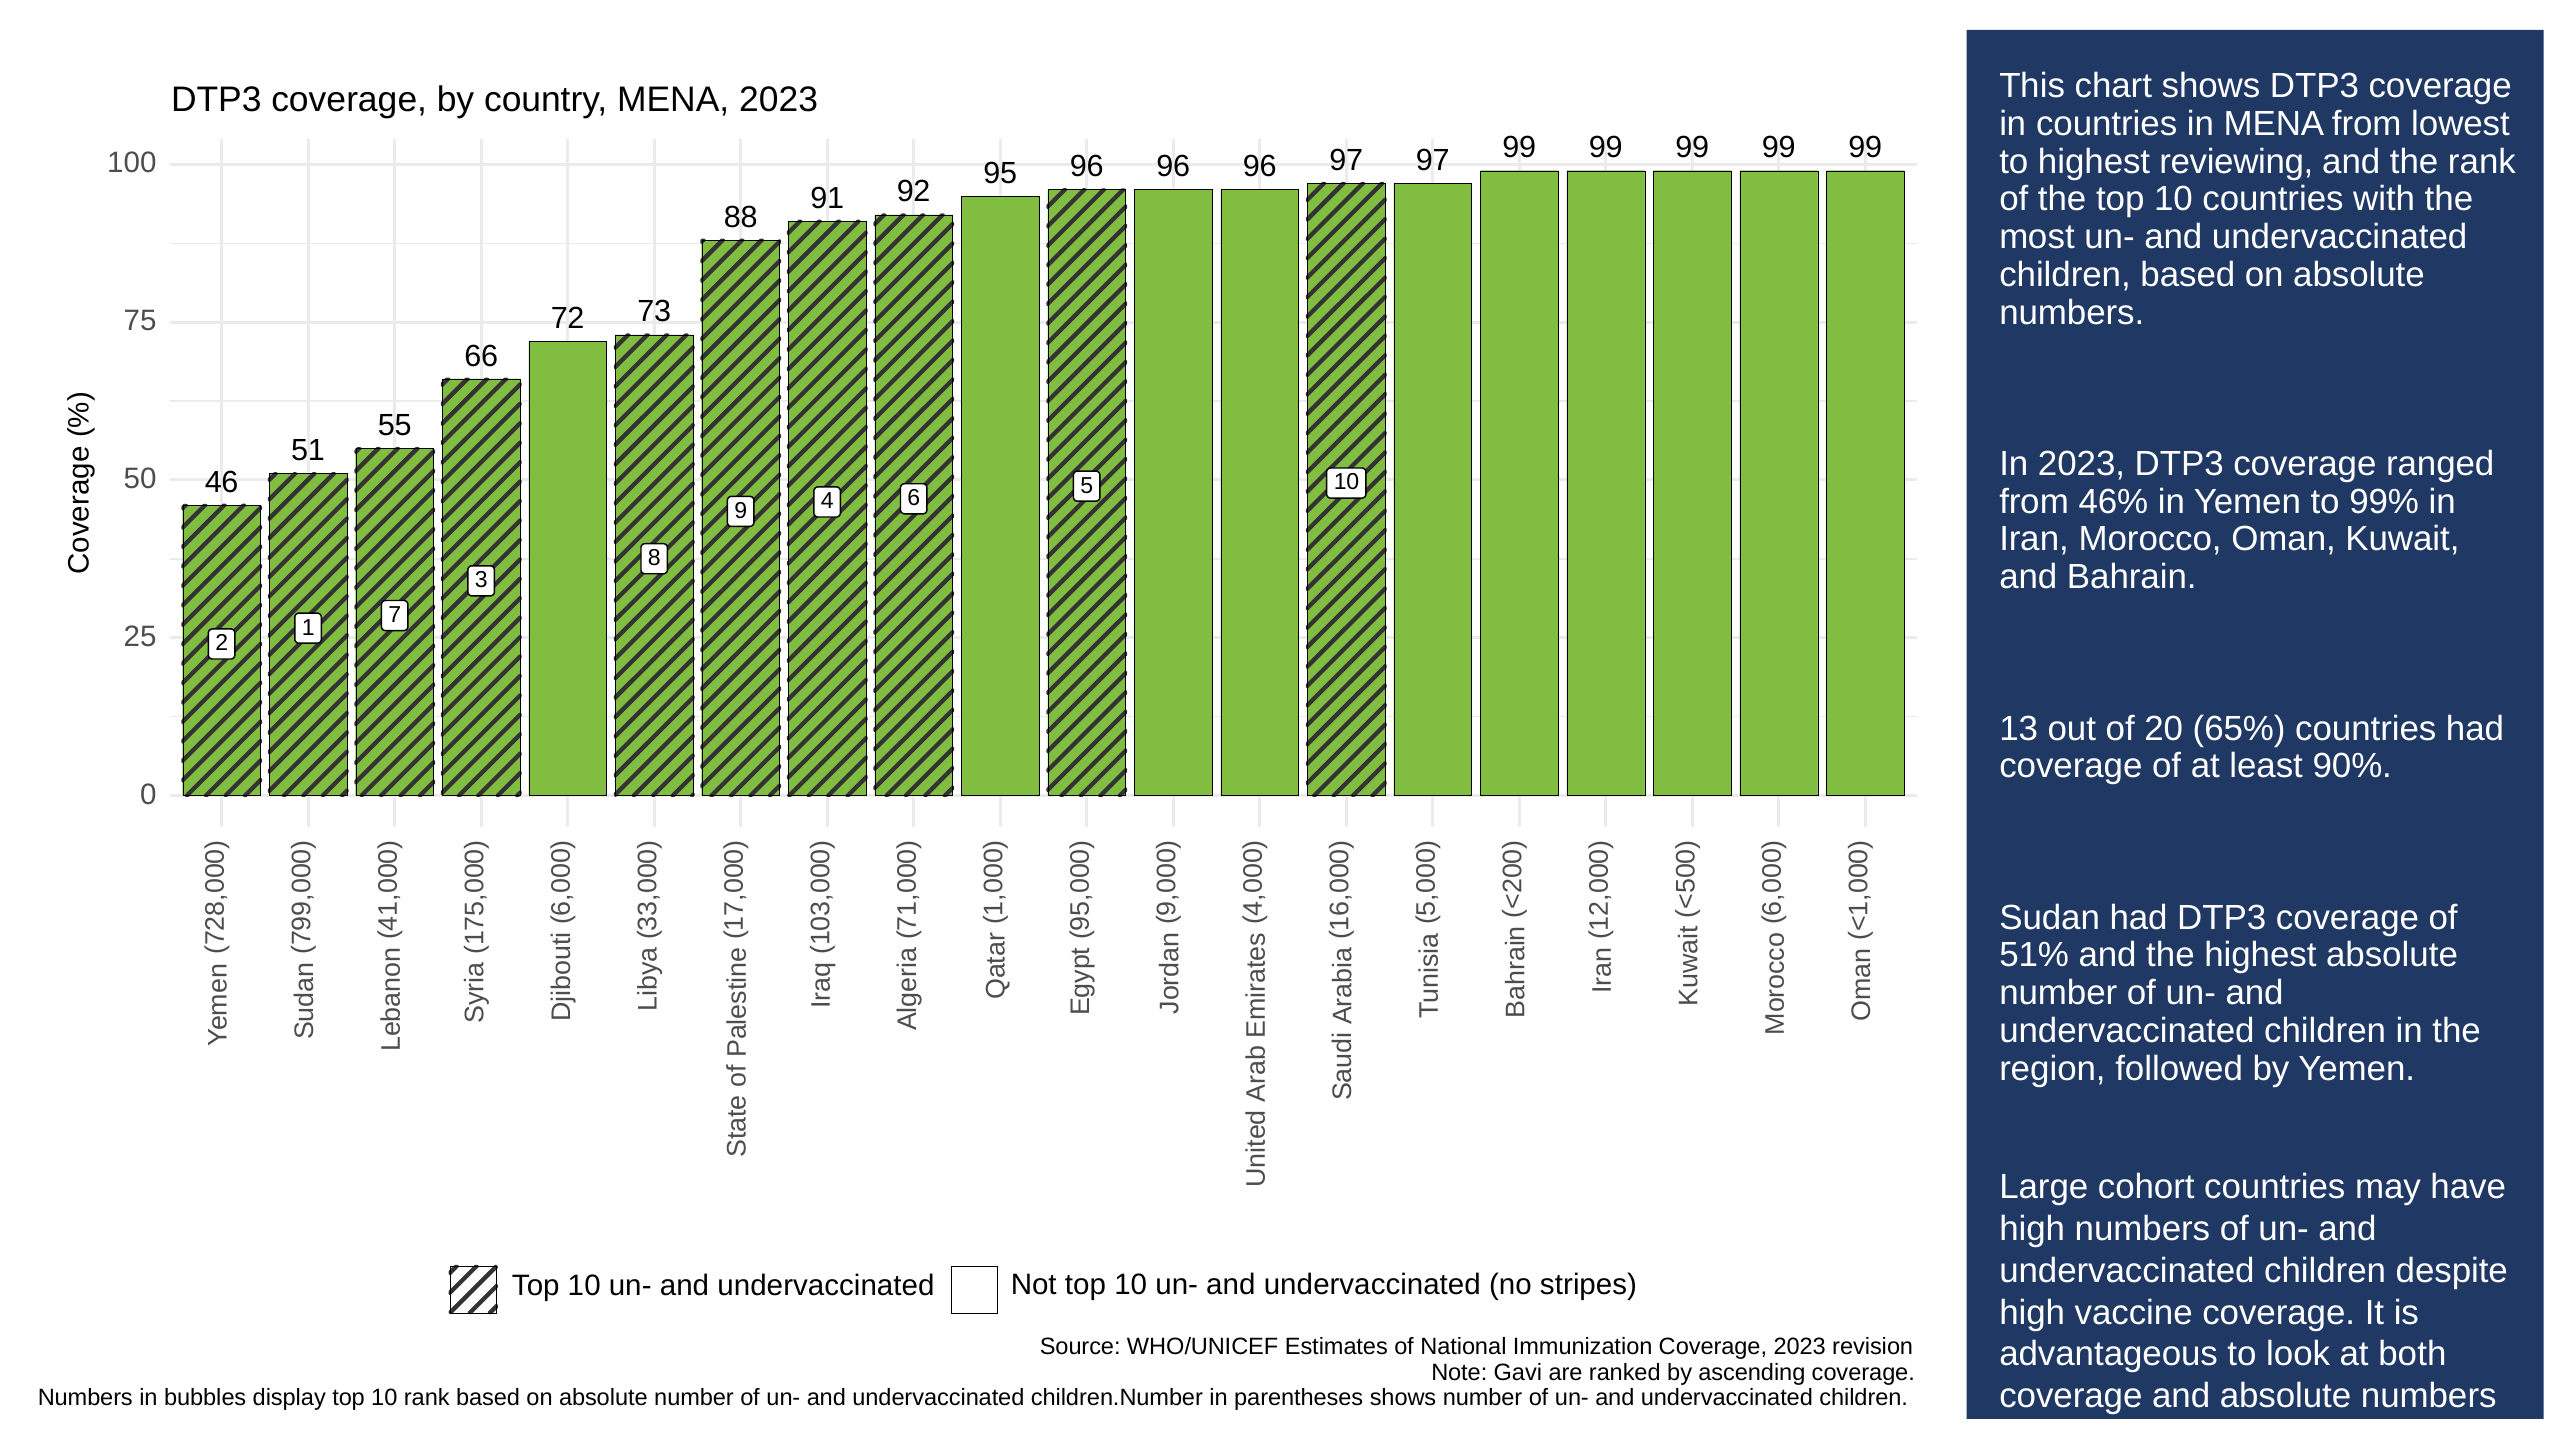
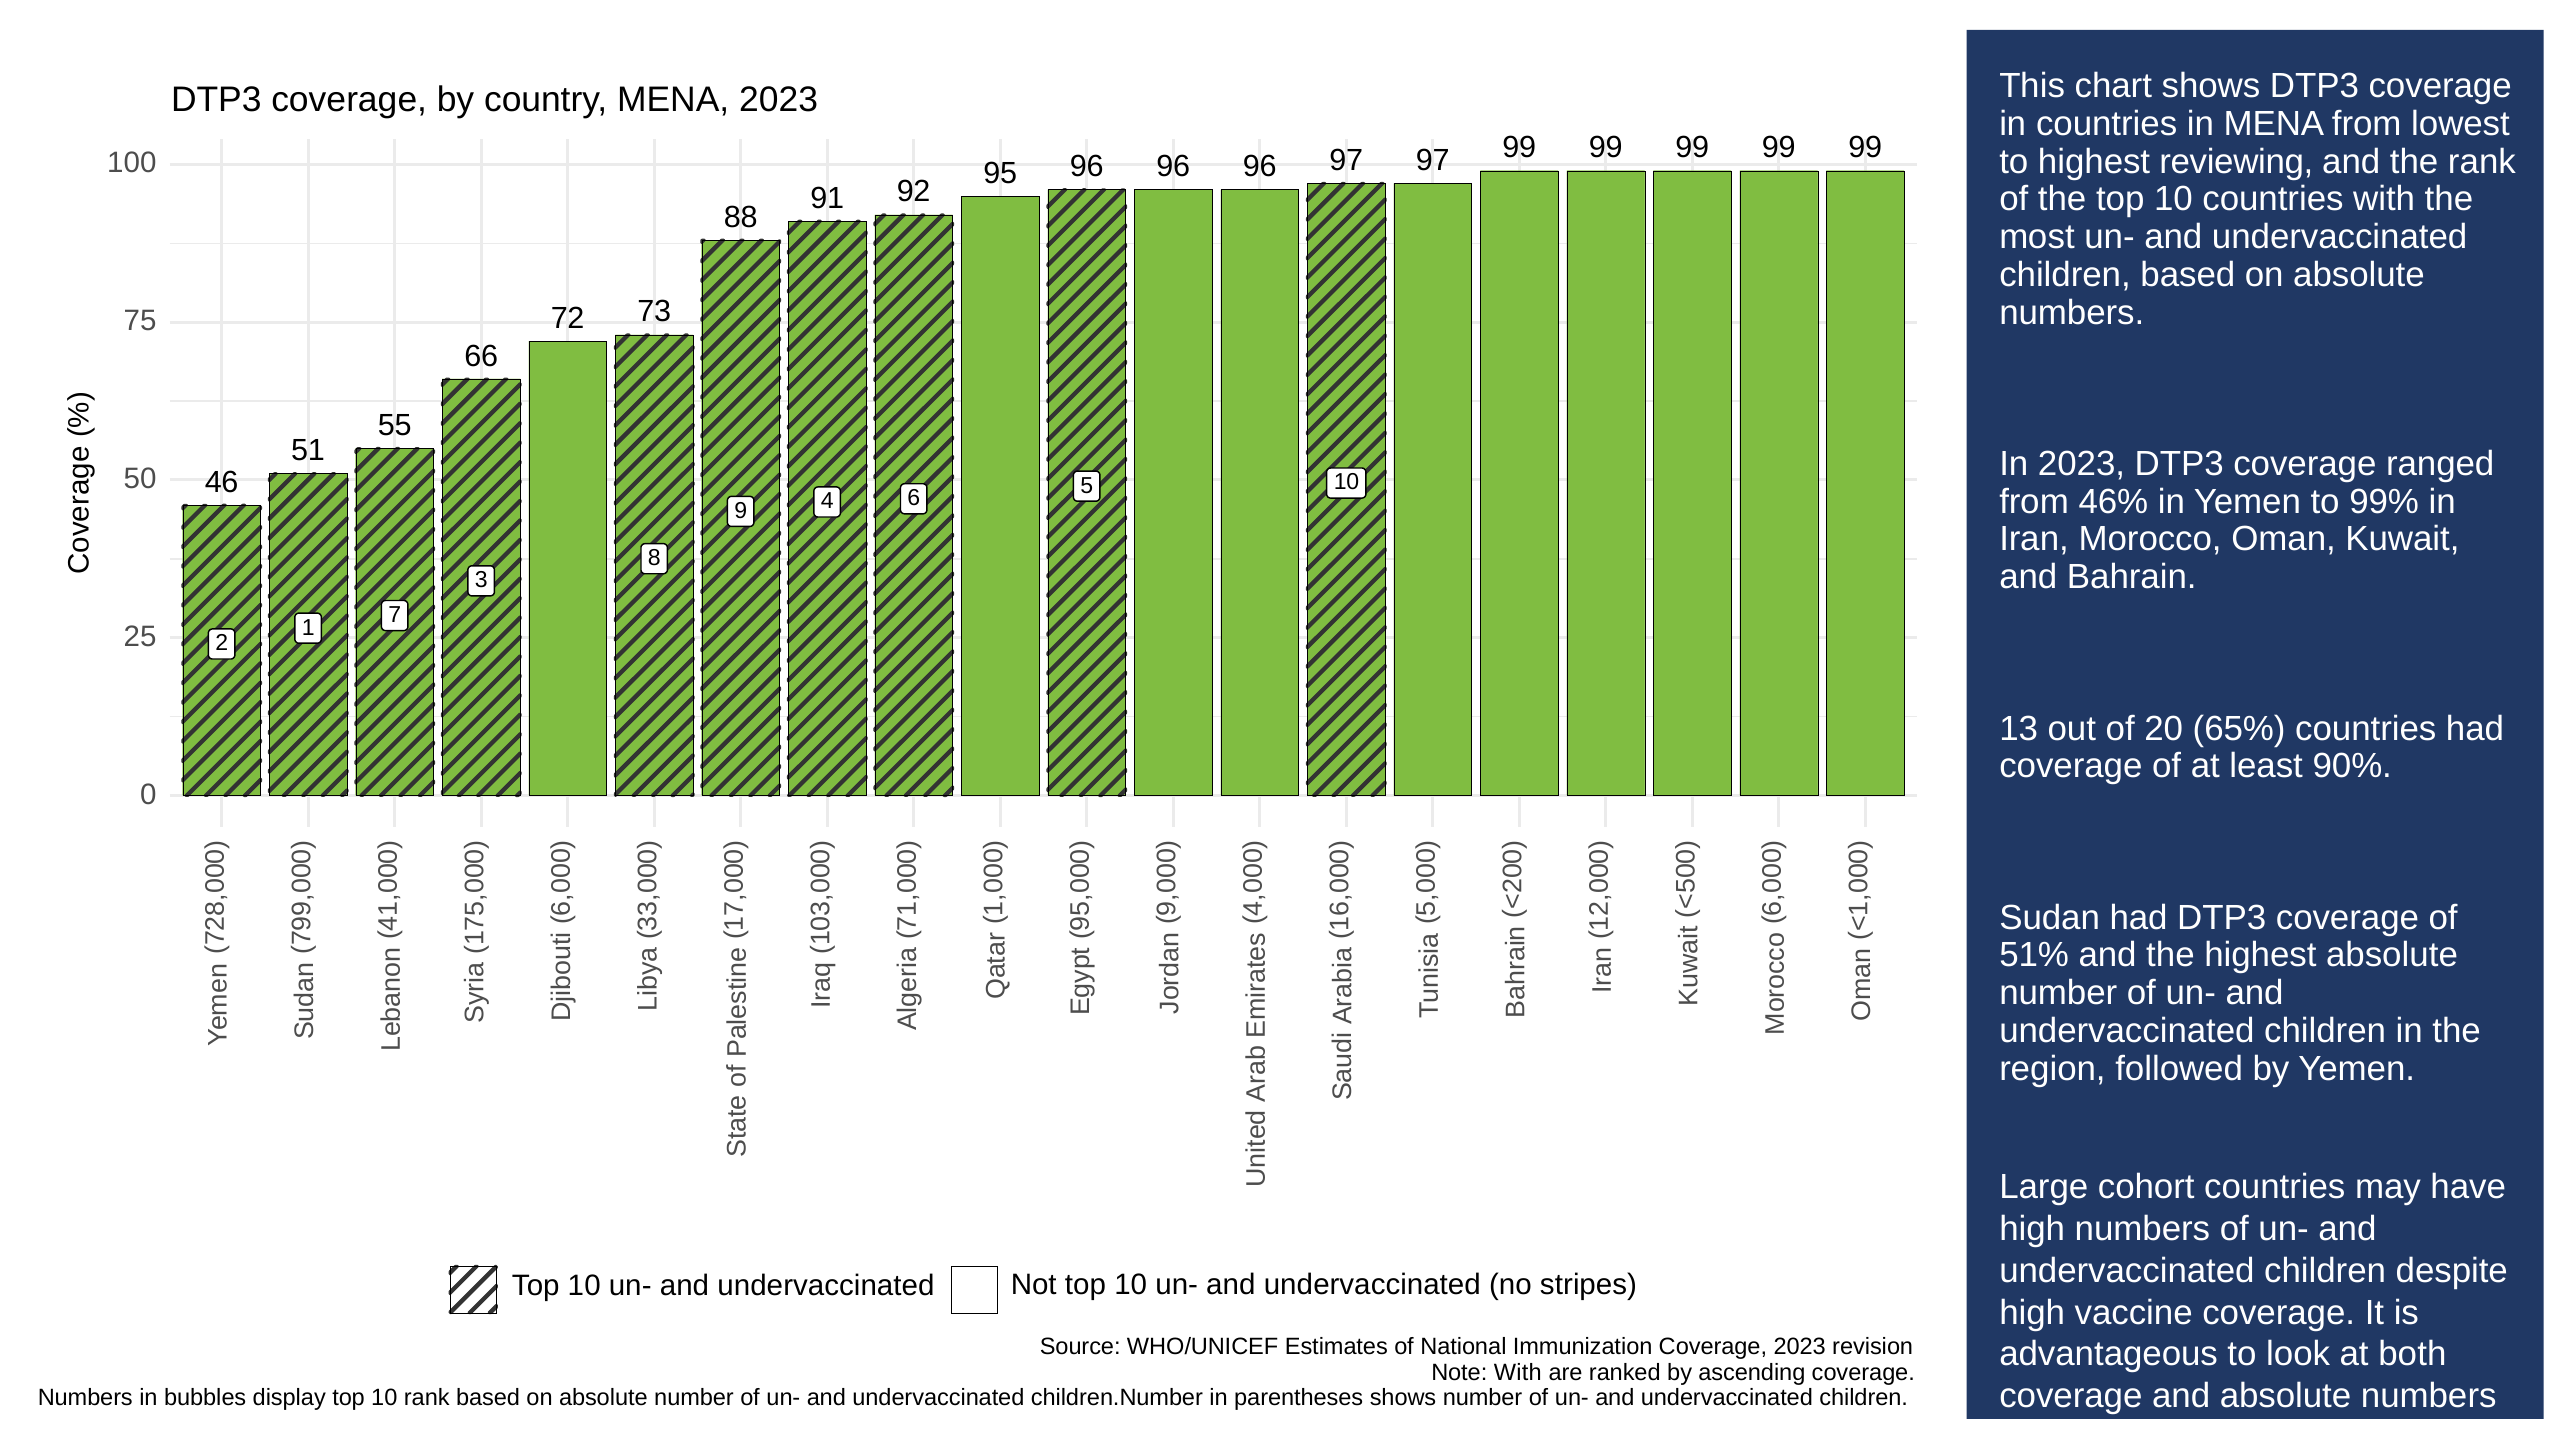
Note Gavi: Gavi -> With (1518, 1373)
